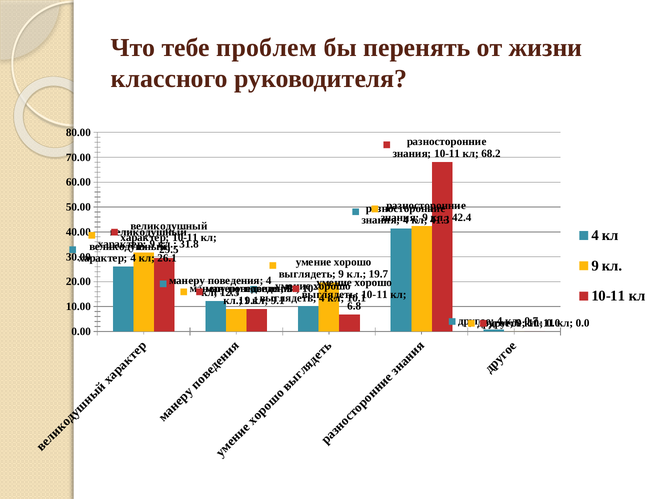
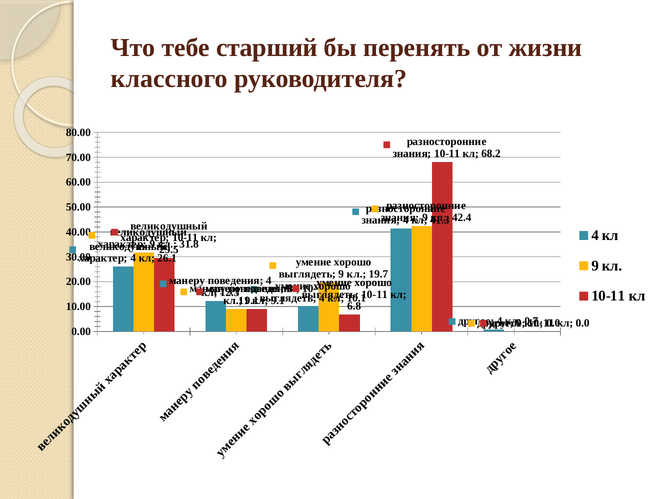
проблем: проблем -> старший (267, 48)
